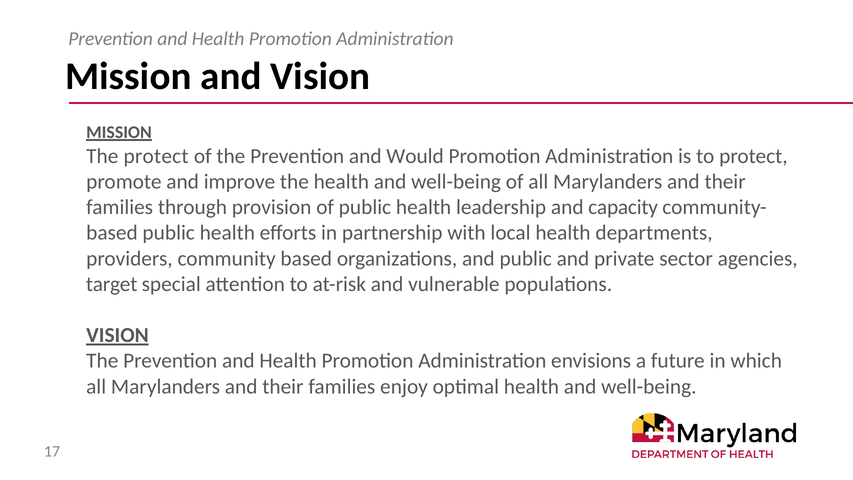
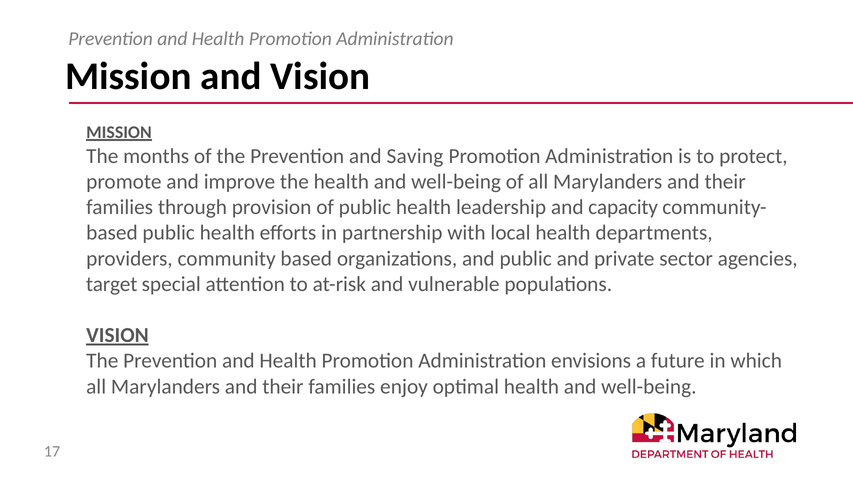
The protect: protect -> months (156, 156)
Would: Would -> Saving (415, 156)
